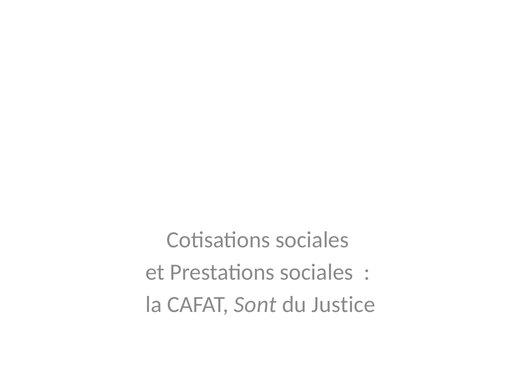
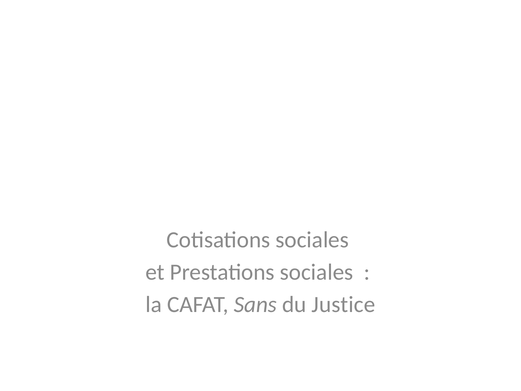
Sont: Sont -> Sans (255, 304)
